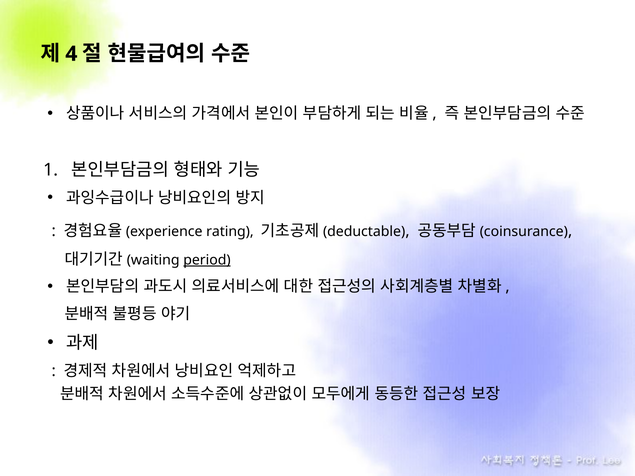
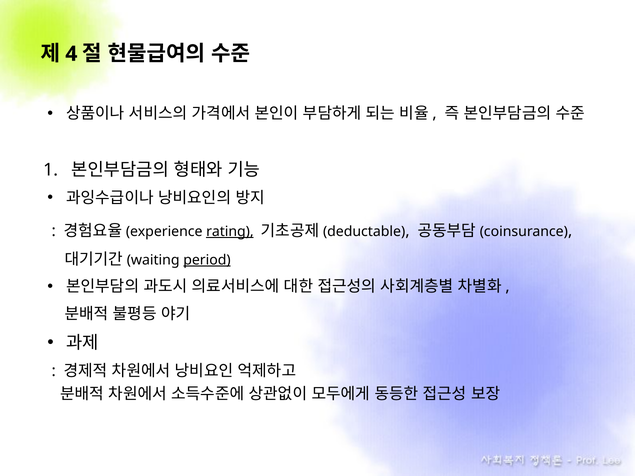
rating underline: none -> present (230, 232)
